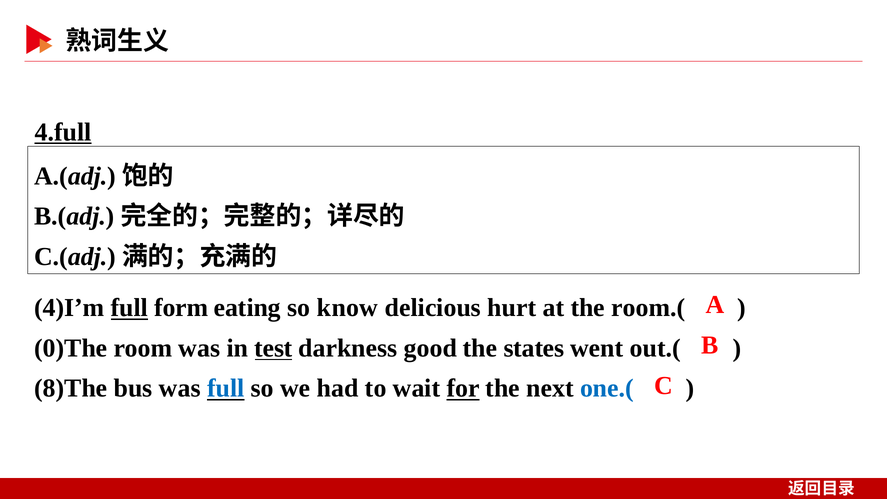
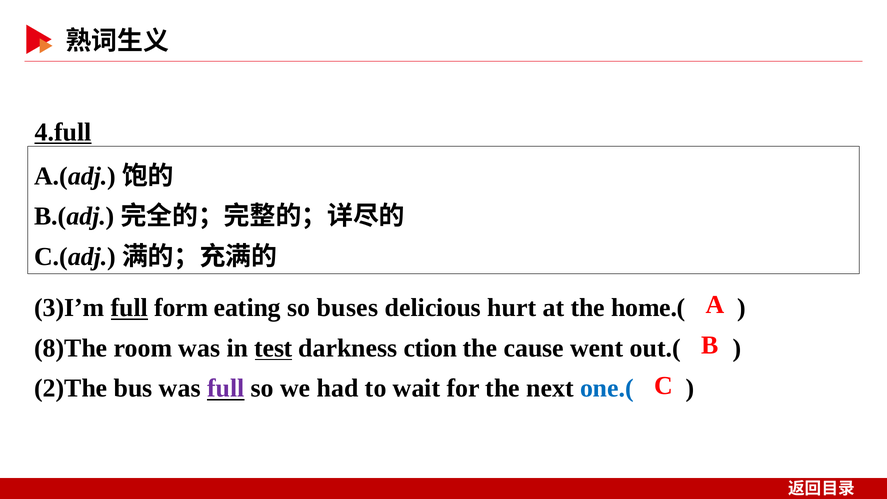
4)I’m: 4)I’m -> 3)I’m (69, 308)
know: know -> buses (347, 308)
room.(: room.( -> home.( (648, 308)
0)The: 0)The -> 8)The (71, 348)
good: good -> ction (430, 348)
states: states -> cause (534, 348)
8)The: 8)The -> 2)The (71, 388)
full colour: blue -> purple (226, 388)
for underline: present -> none (463, 388)
